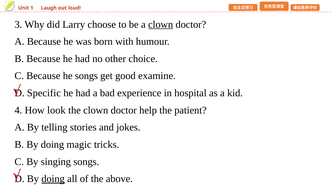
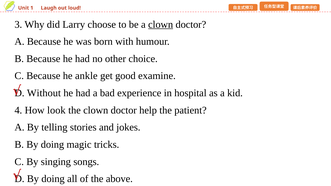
he songs: songs -> ankle (86, 76)
Specific: Specific -> Without (44, 93)
doing underline: present -> none (53, 179)
